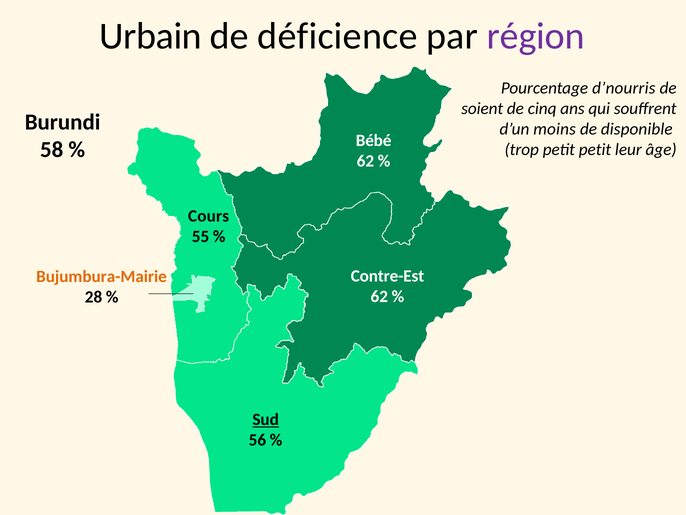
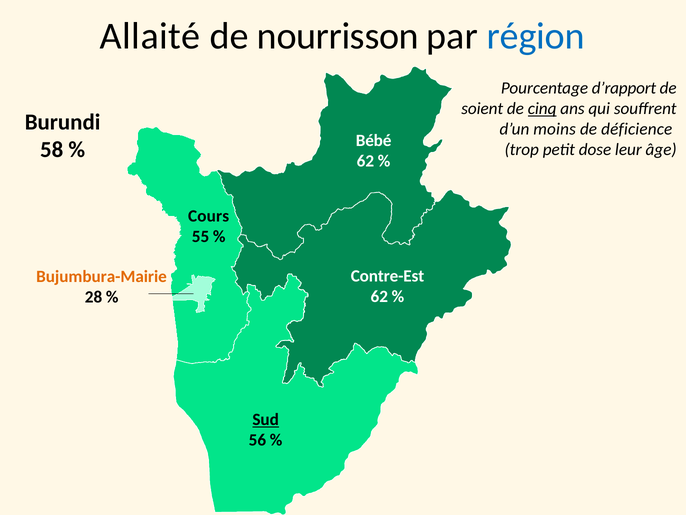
Urbain: Urbain -> Allaité (150, 36)
déficience: déficience -> nourrisson (338, 36)
région colour: purple -> blue (536, 36)
d’nourris: d’nourris -> d’rapport (624, 88)
cinq underline: none -> present (542, 108)
disponible: disponible -> déficience (637, 129)
petit petit: petit -> dose (595, 150)
